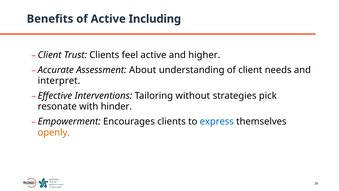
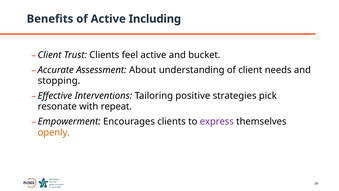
higher: higher -> bucket (204, 55)
interpret: interpret -> stopping (59, 81)
without: without -> positive (193, 96)
hinder: hinder -> repeat (116, 106)
express colour: blue -> purple (217, 121)
